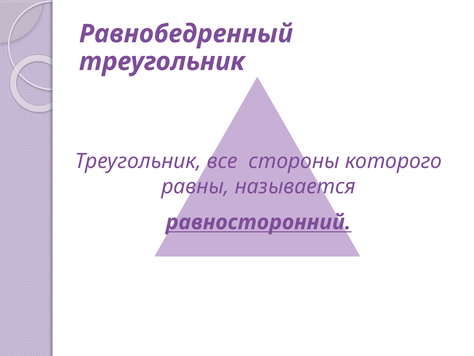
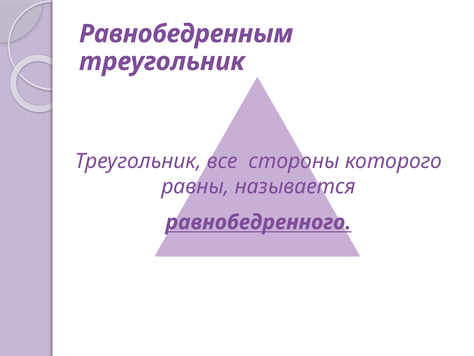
Равнобедренный: Равнобедренный -> Равнобедренным (186, 34)
равносторонний: равносторонний -> равнобедренного (258, 222)
